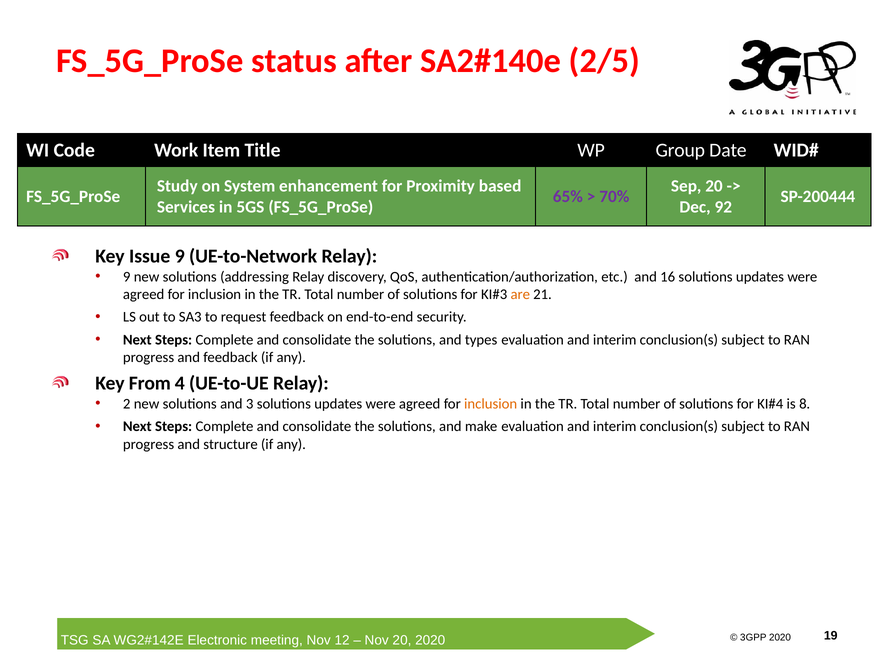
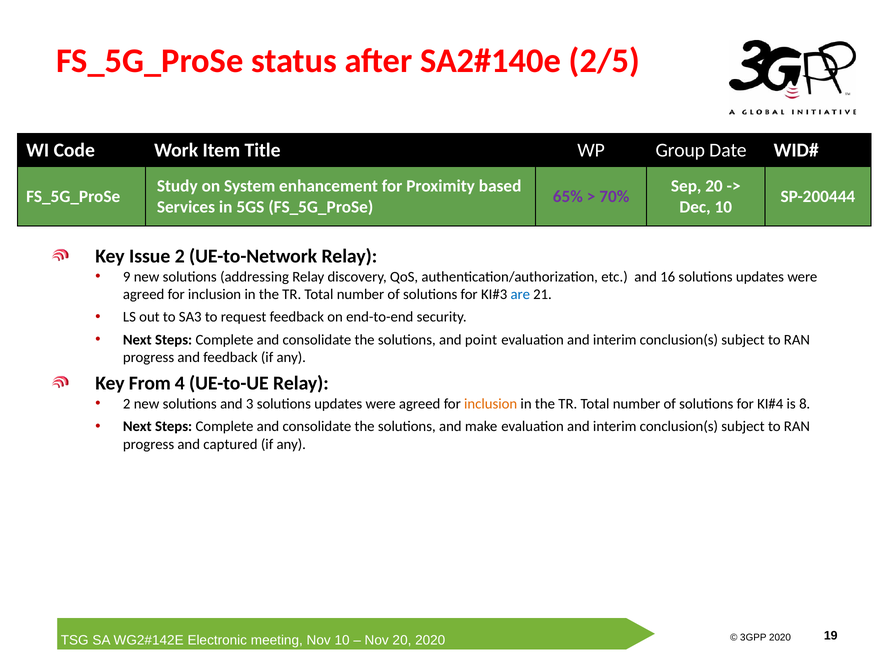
Dec 92: 92 -> 10 (723, 207)
Issue 9: 9 -> 2 (180, 256)
are colour: orange -> blue (520, 294)
types: types -> point (481, 340)
structure: structure -> captured (230, 444)
12: 12 -> 10 (342, 640)
